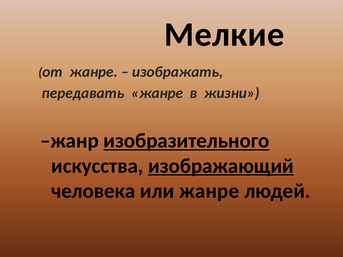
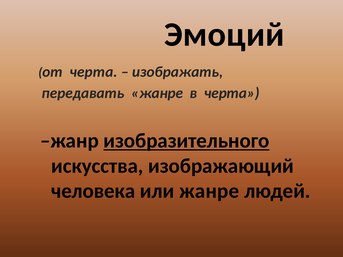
Мелкие: Мелкие -> Эмоций (224, 35)
от жанре: жанре -> черта (94, 72)
в жизни: жизни -> черта (232, 93)
изображающий underline: present -> none (221, 166)
